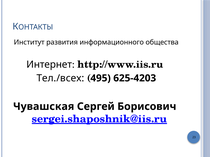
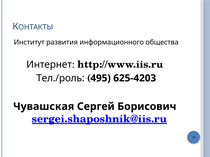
Тел./всех: Тел./всех -> Тел./роль (60, 78)
